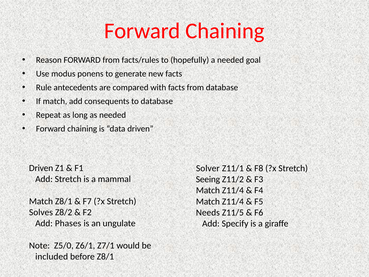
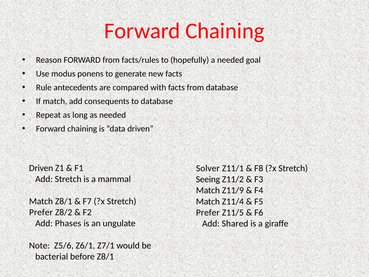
Z11/4: Z11/4 -> Z11/9 (233, 190)
Solves: Solves -> Prefer (41, 212)
Needs: Needs -> Prefer (208, 212)
Specify: Specify -> Shared (235, 223)
Z5/0: Z5/0 -> Z5/6 (64, 245)
included: included -> bacterial (52, 256)
